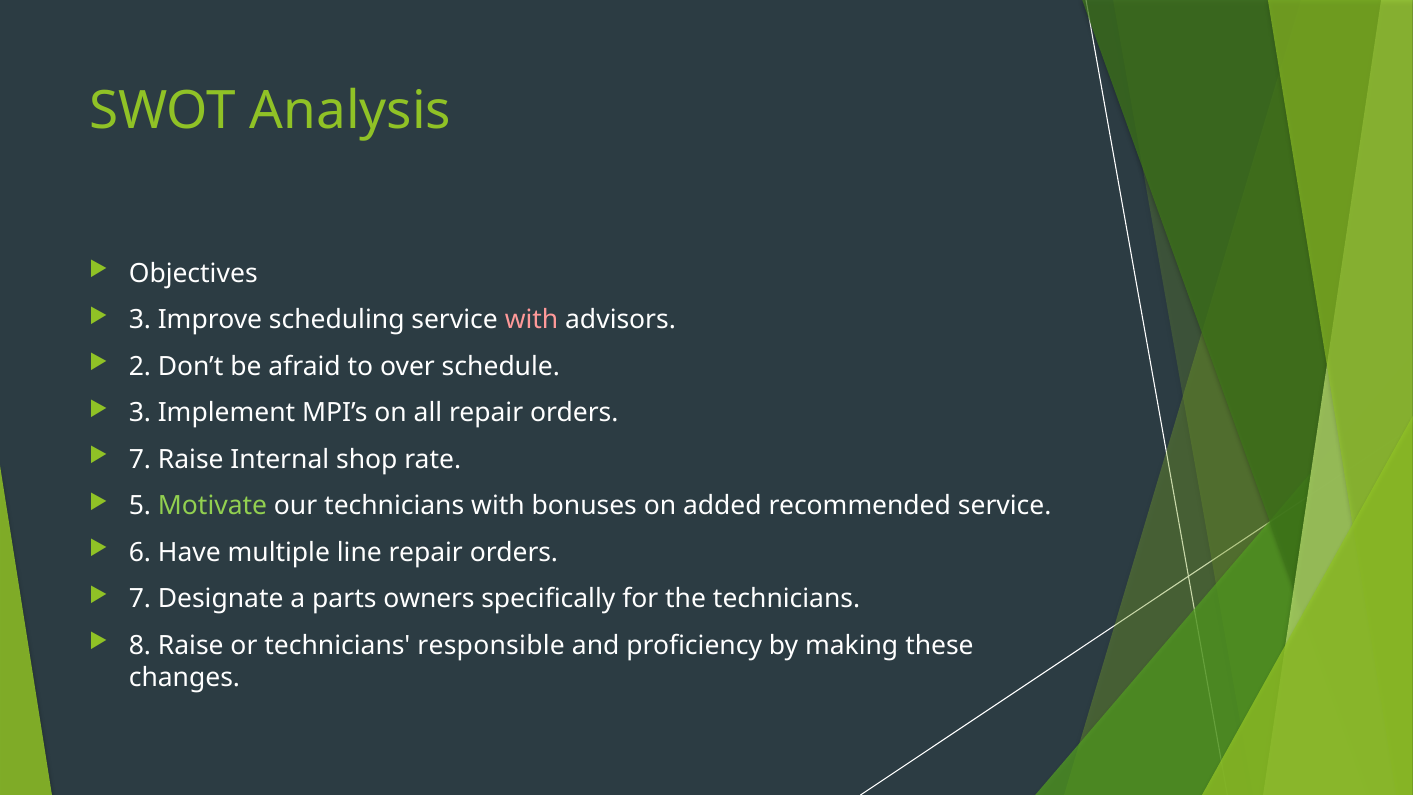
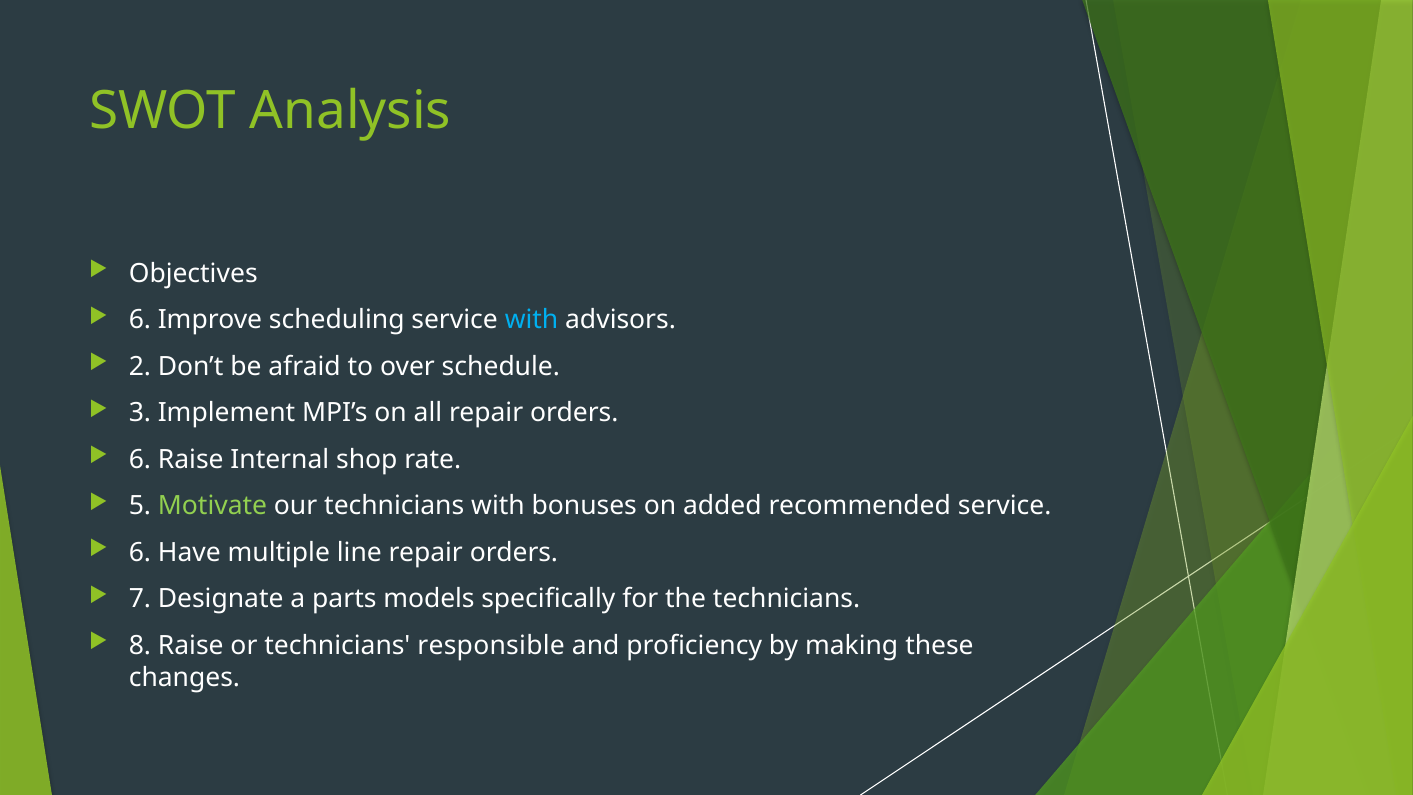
3: 3 -> 6 (140, 320)
with colour: pink -> light blue (532, 320)
7: 7 -> 6 (140, 460)
owners: owners -> models (429, 599)
